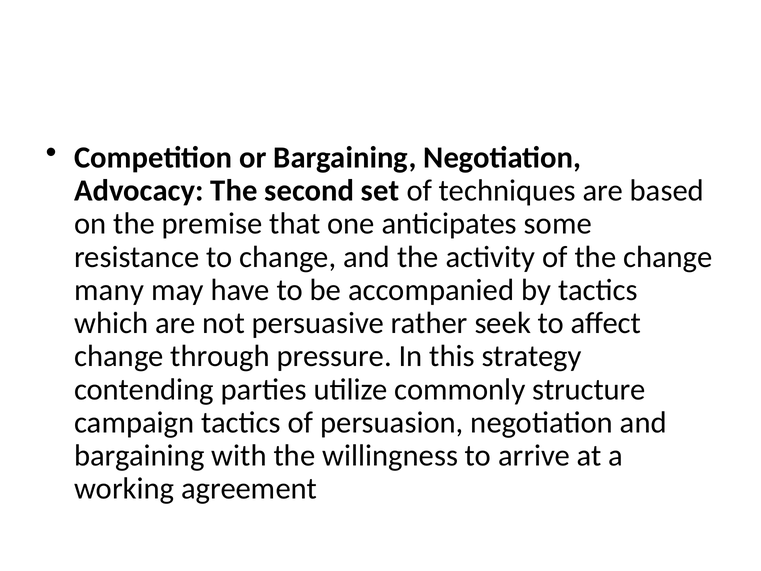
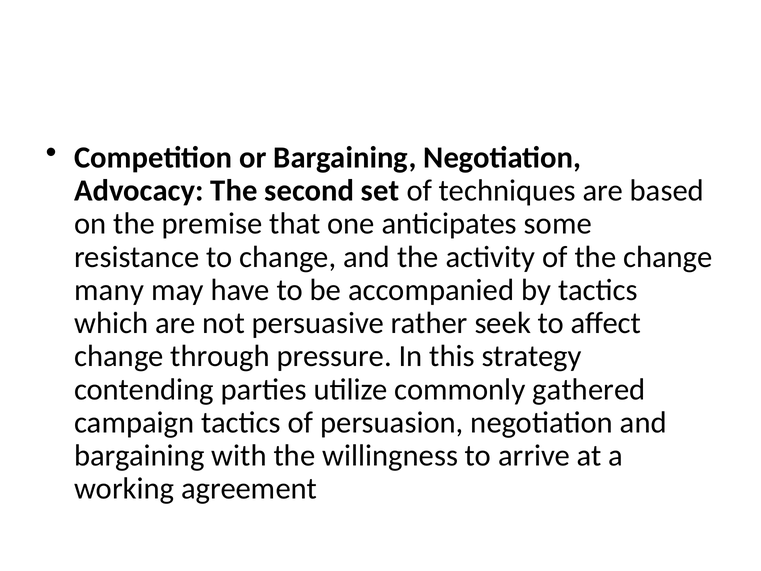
structure: structure -> gathered (589, 389)
